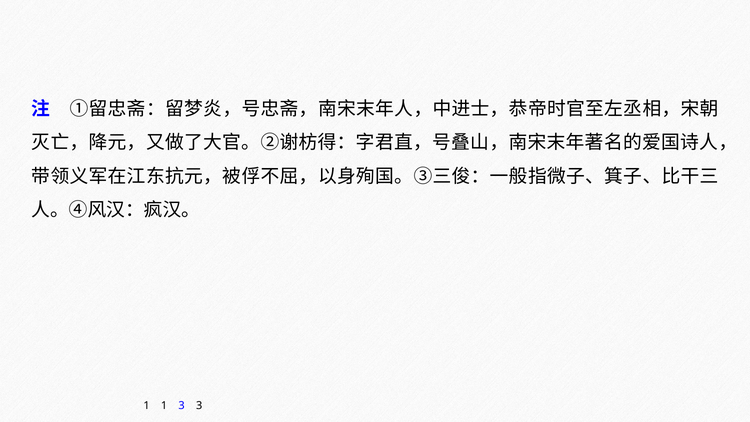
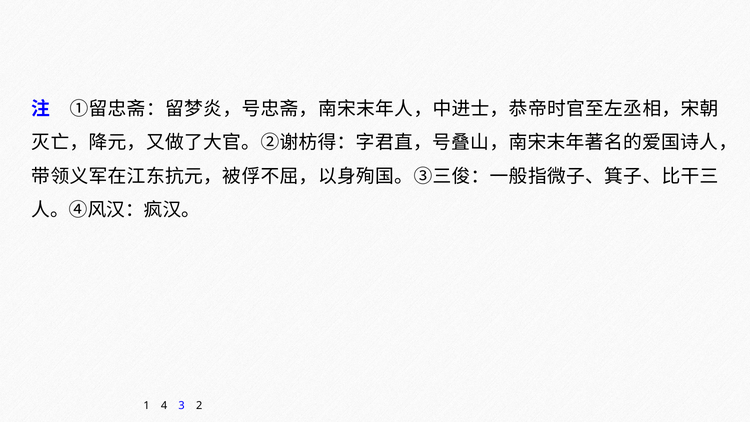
1 1: 1 -> 4 (164, 406)
3 3: 3 -> 2 (199, 406)
